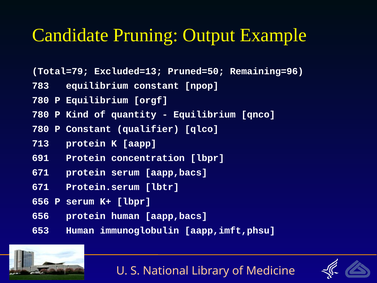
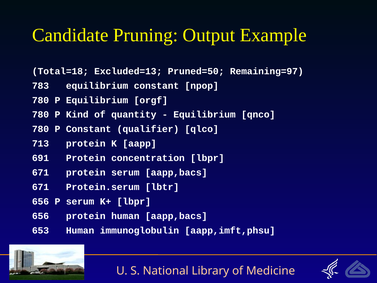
Total=79: Total=79 -> Total=18 (60, 71)
Remaining=96: Remaining=96 -> Remaining=97 (267, 71)
